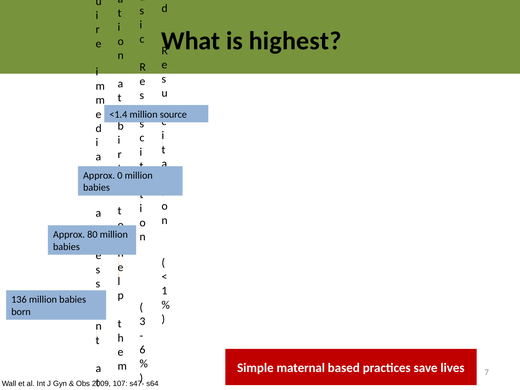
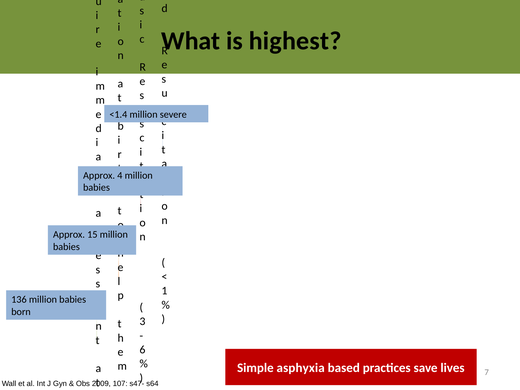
source: source -> severe (173, 114)
0: 0 -> 4 (120, 176)
80: 80 -> 15 (92, 235)
maternal: maternal -> asphyxia (301, 368)
